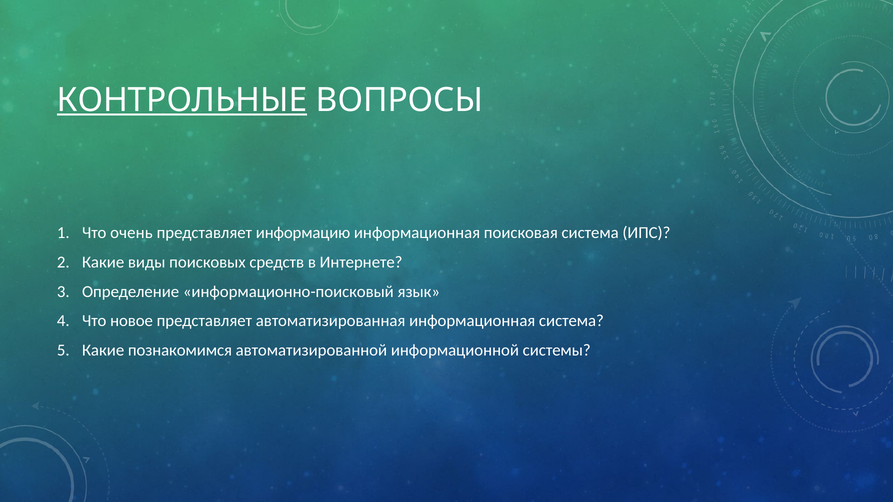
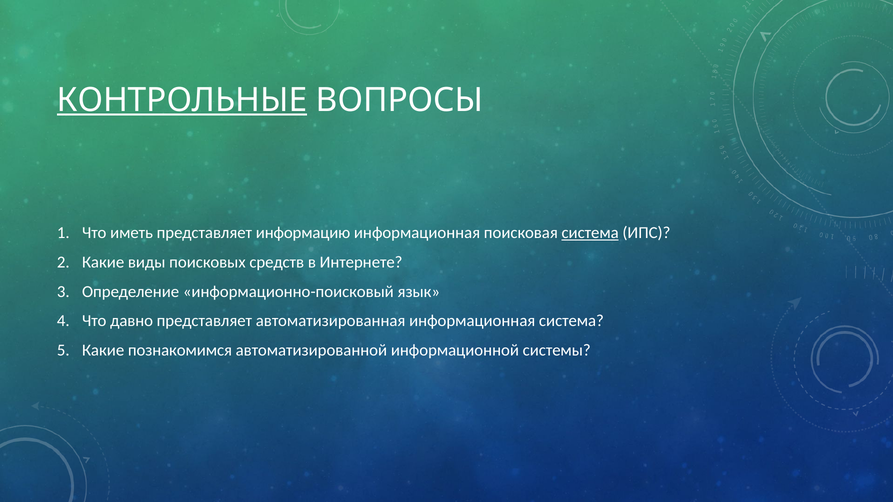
очень: очень -> иметь (132, 233)
система underline: none -> present (590, 233)
новое: новое -> давно (132, 321)
